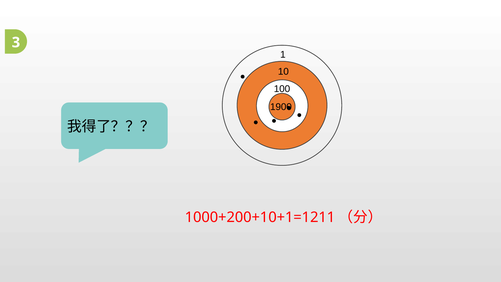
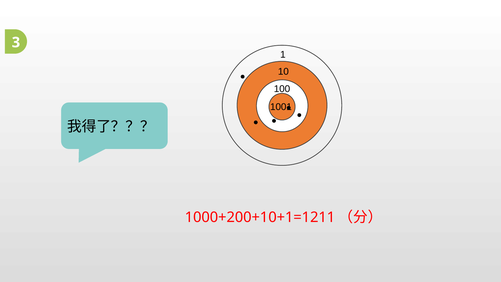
1900: 1900 -> 1001 (281, 107)
